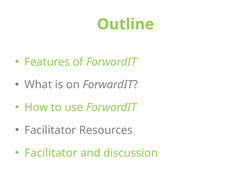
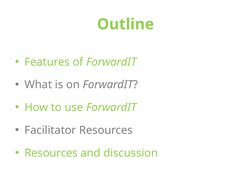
Facilitator: Facilitator -> Resources (51, 153)
